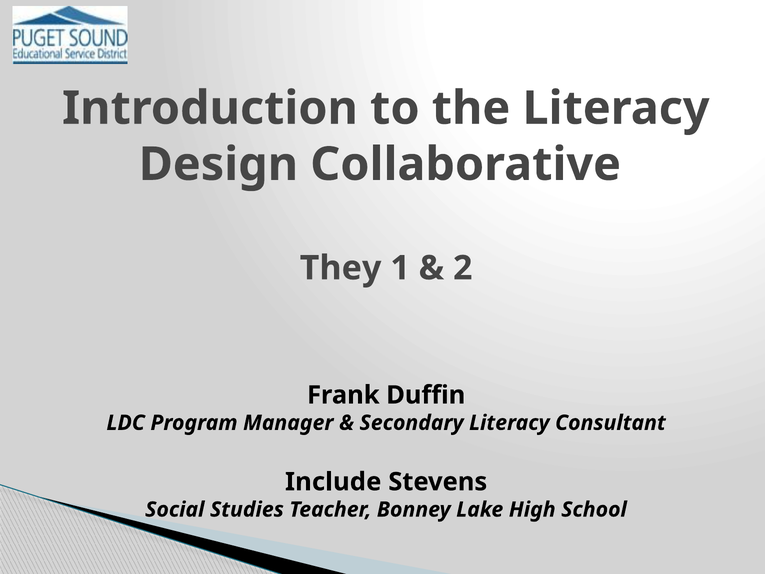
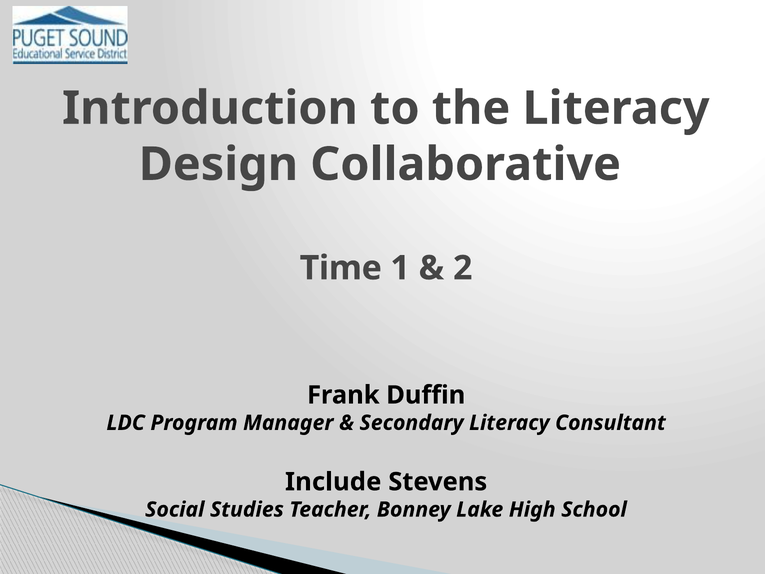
They: They -> Time (341, 268)
